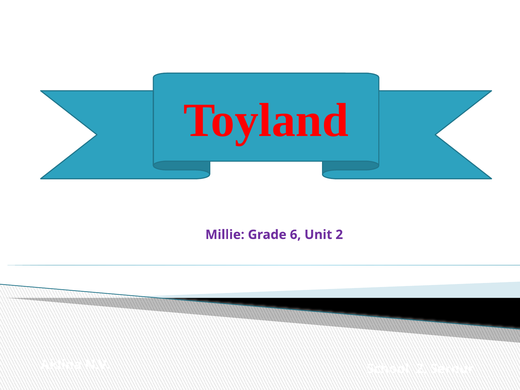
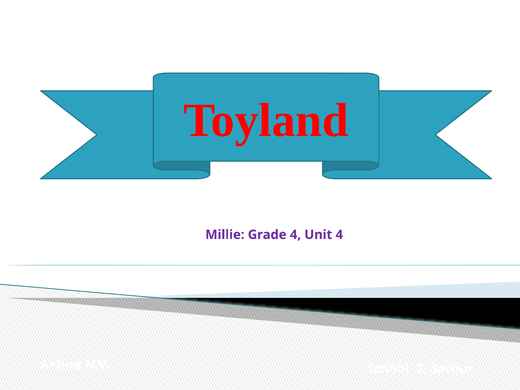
Grade 6: 6 -> 4 (295, 235)
Unit 2: 2 -> 4 (339, 235)
